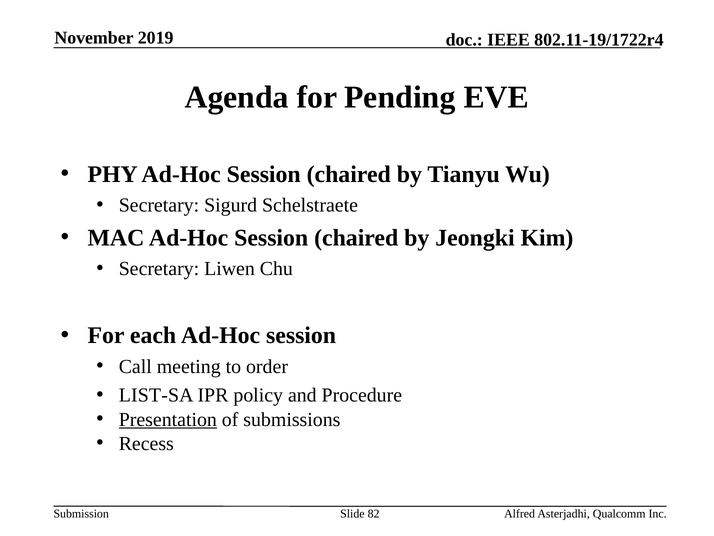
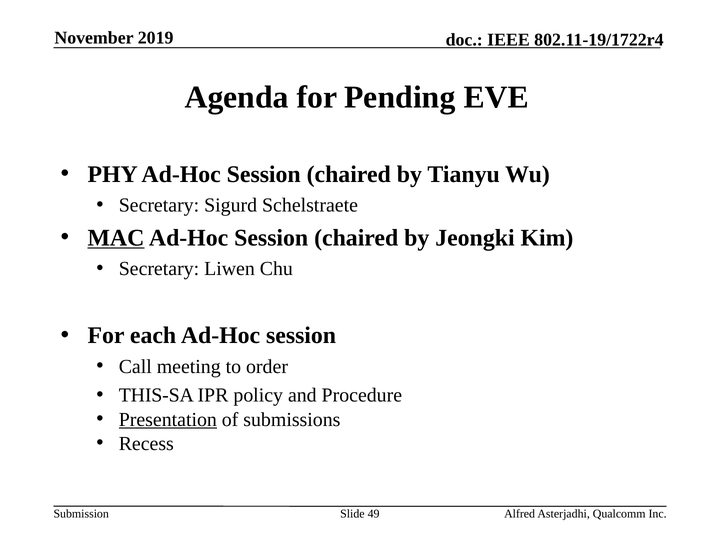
MAC underline: none -> present (116, 238)
LIST-SA: LIST-SA -> THIS-SA (156, 395)
82: 82 -> 49 (374, 514)
